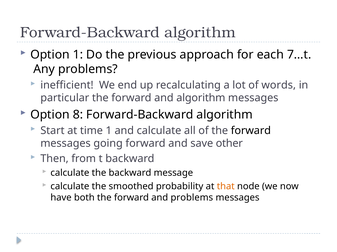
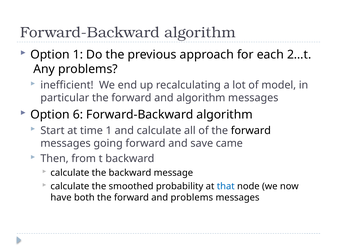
7…t: 7…t -> 2…t (299, 55)
words: words -> model (279, 85)
8: 8 -> 6 (78, 115)
other: other -> came (229, 144)
that colour: orange -> blue (226, 187)
